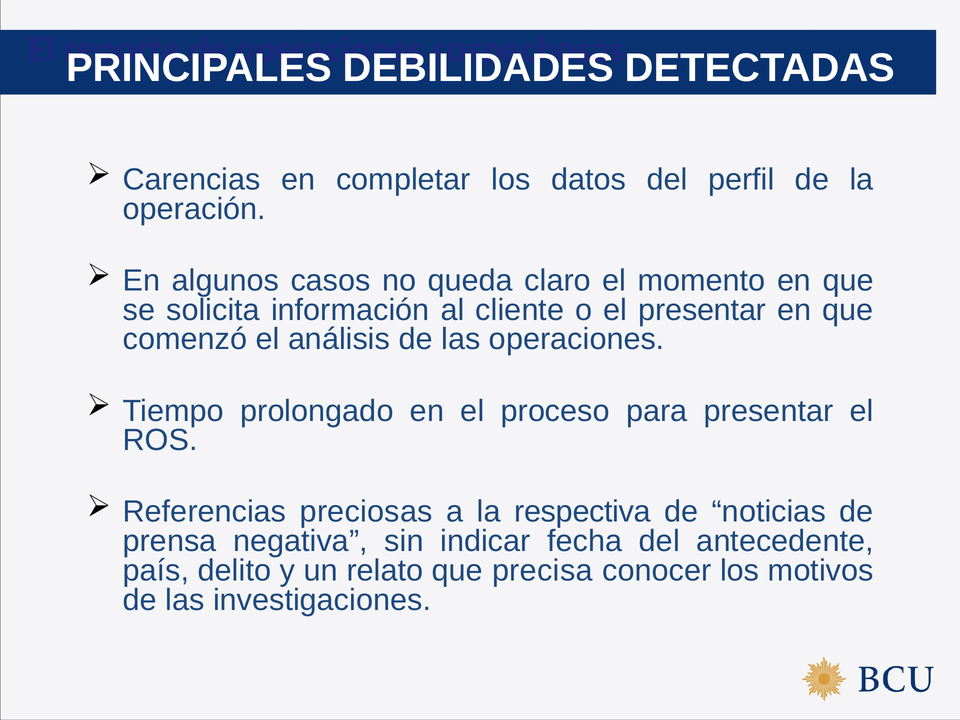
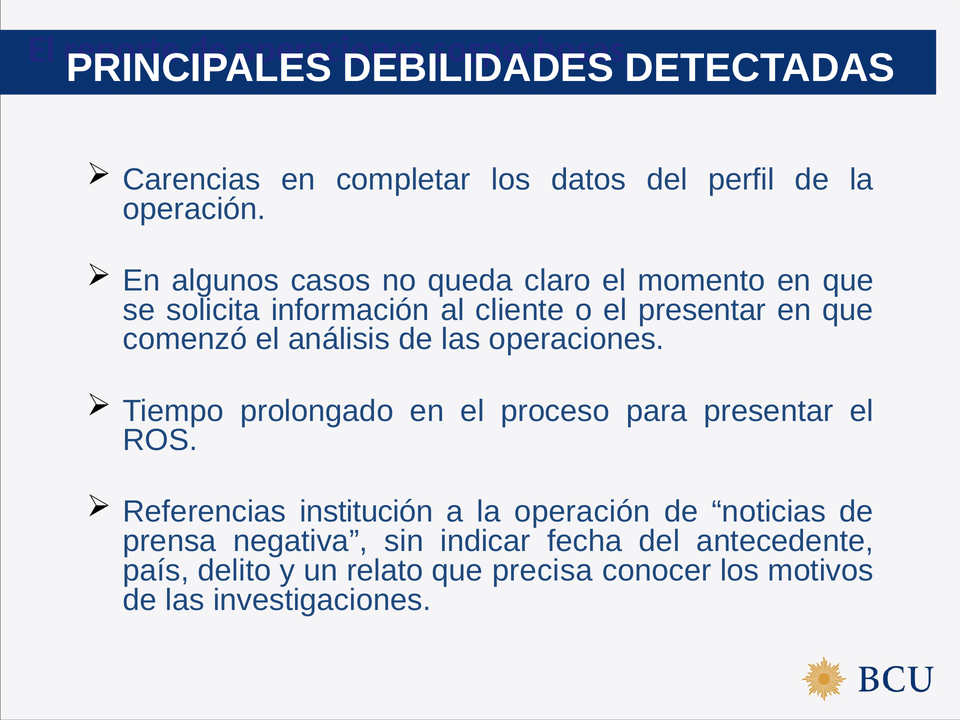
preciosas: preciosas -> institución (366, 512)
a la respectiva: respectiva -> operación (582, 512)
